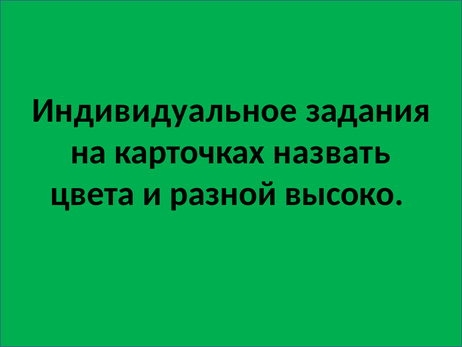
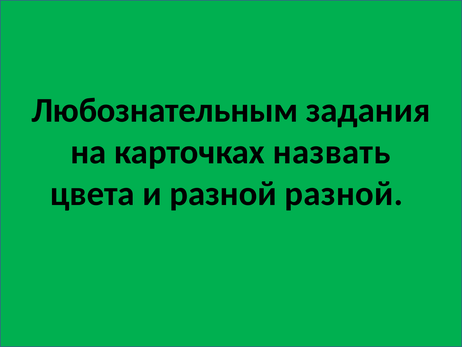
Индивидуальное: Индивидуальное -> Любознательным (165, 110)
разной высоко: высоко -> разной (344, 194)
